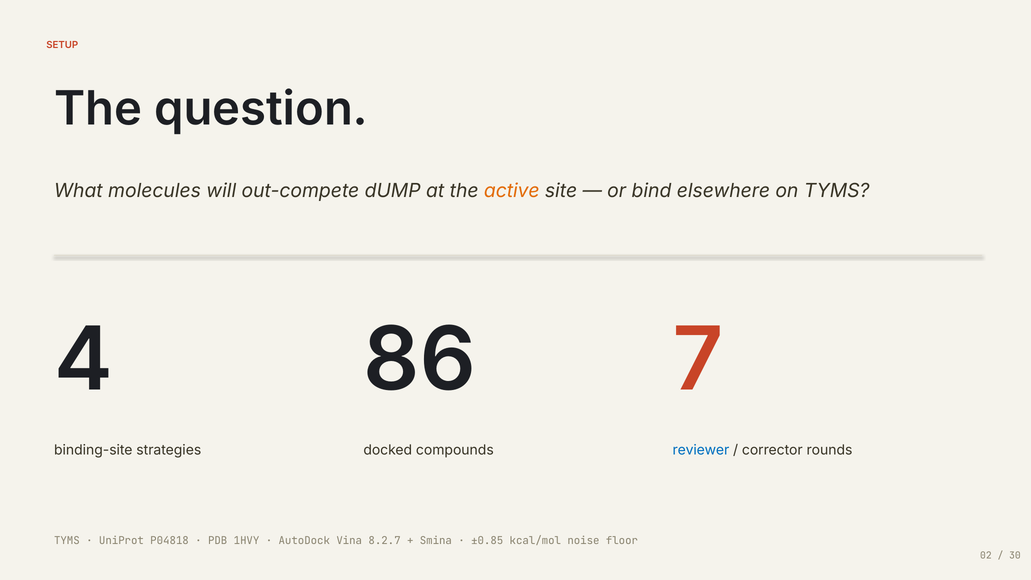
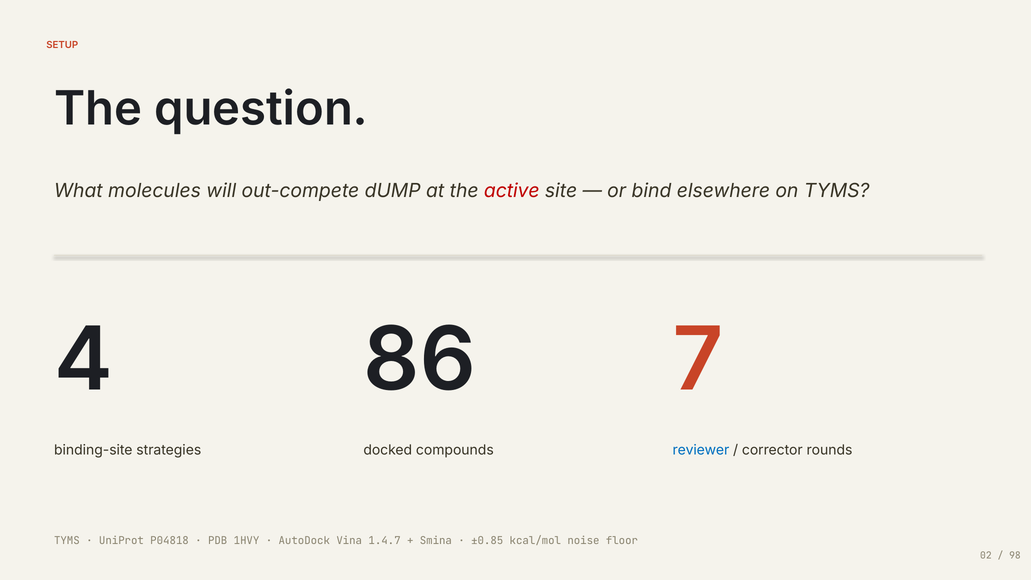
active colour: orange -> red (512, 191)
8.2.7: 8.2.7 -> 1.4.7 (385, 541)
30: 30 -> 98 (1015, 555)
